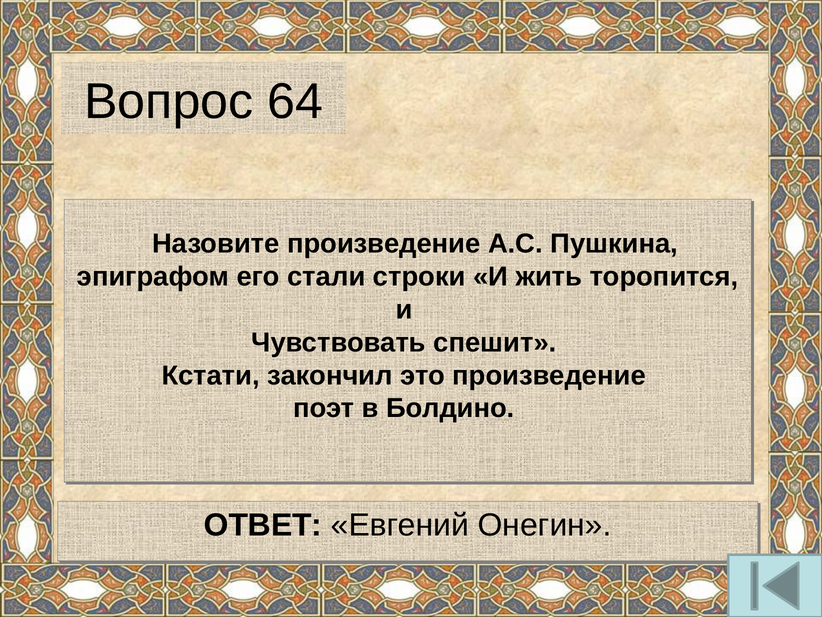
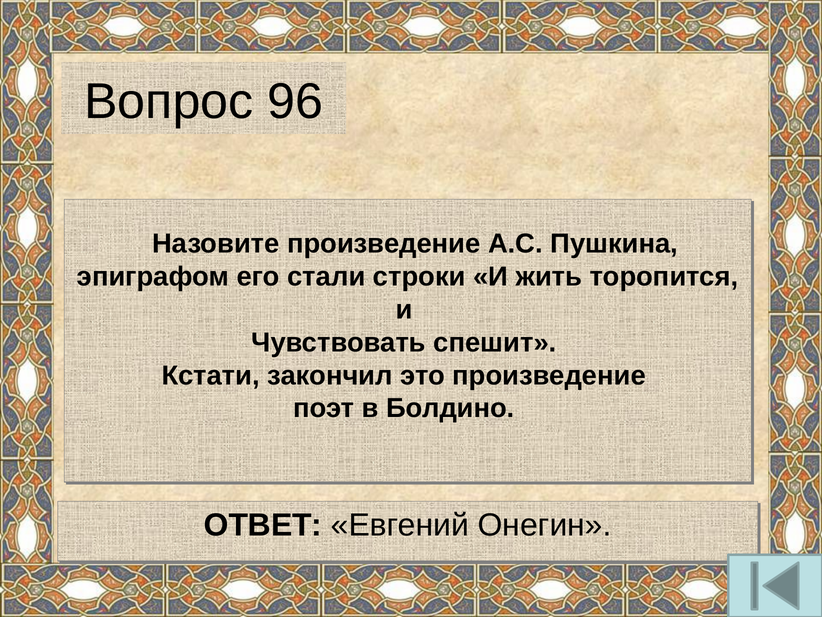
64: 64 -> 96 (295, 102)
